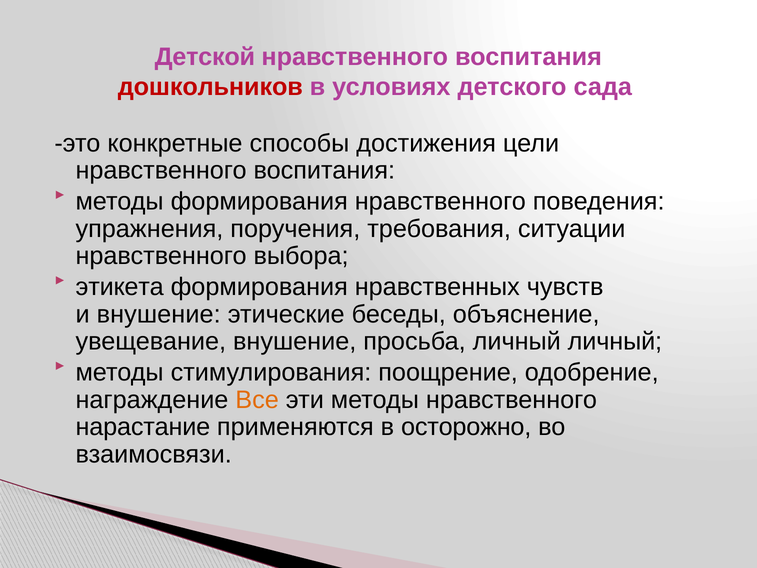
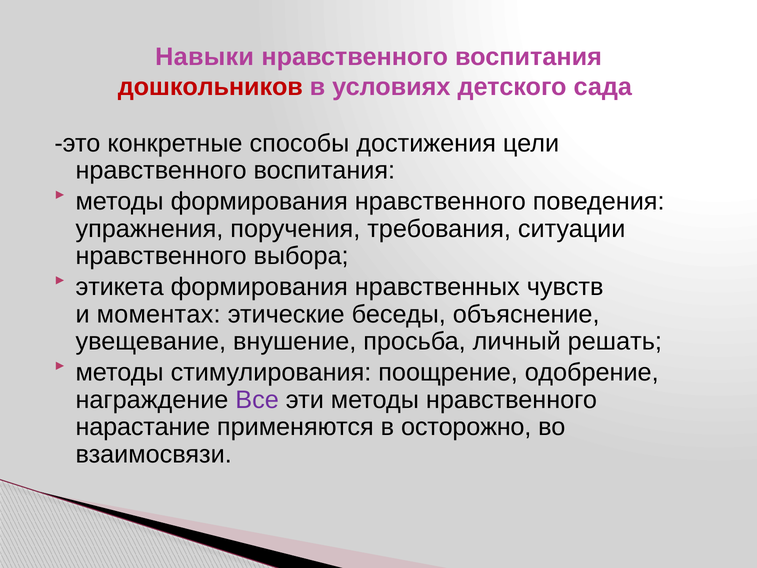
Детской: Детской -> Навыки (205, 57)
и внушение: внушение -> моментах (159, 314)
личный личный: личный -> решать (615, 341)
Все colour: orange -> purple (257, 400)
